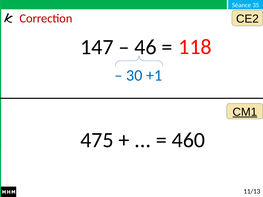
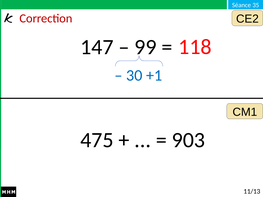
46: 46 -> 99 (145, 47)
CM1 underline: present -> none (245, 112)
460: 460 -> 903 (188, 140)
